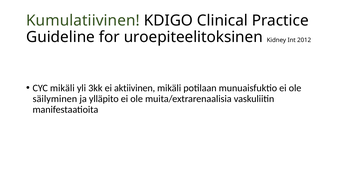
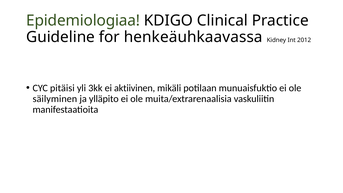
Kumulatiivinen: Kumulatiivinen -> Epidemiologiaa (83, 21)
uroepiteelitoksinen: uroepiteelitoksinen -> henkeäuhkaavassa (193, 37)
CYC mikäli: mikäli -> pitäisi (62, 88)
